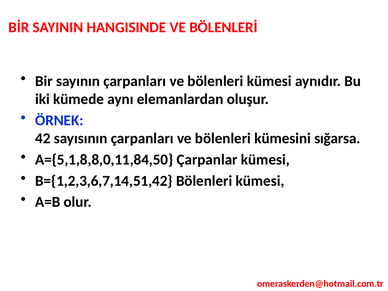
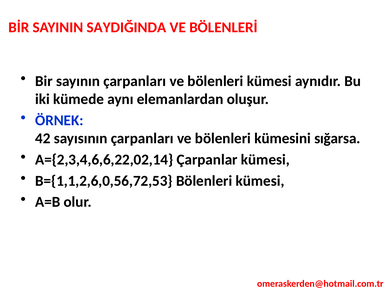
HANGISINDE: HANGISINDE -> SAYDIĞINDA (126, 27)
A={5,1,8,8,0,11,84,50: A={5,1,8,8,0,11,84,50 -> A={2,3,4,6,6,22,02,14 (104, 160)
B={1,2,3,6,7,14,51,42: B={1,2,3,6,7,14,51,42 -> B={1,1,2,6,0,56,72,53 (104, 181)
